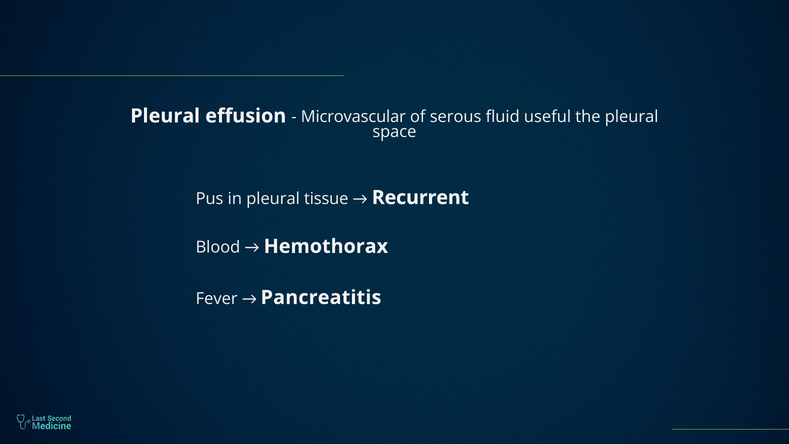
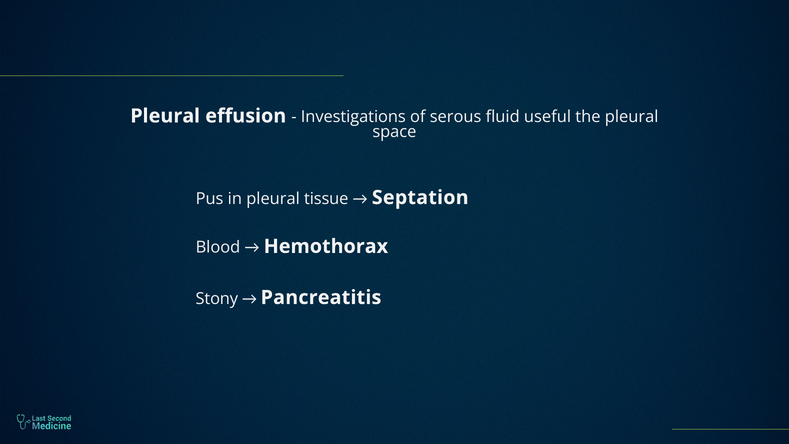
Microvascular: Microvascular -> Investigations (353, 117)
Recurrent: Recurrent -> Septation (420, 198)
Fever: Fever -> Stony (217, 298)
